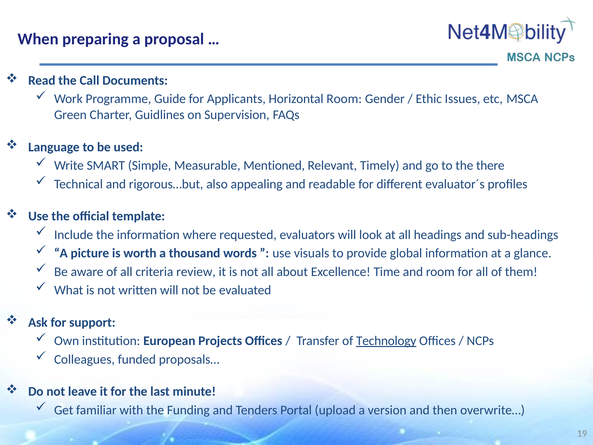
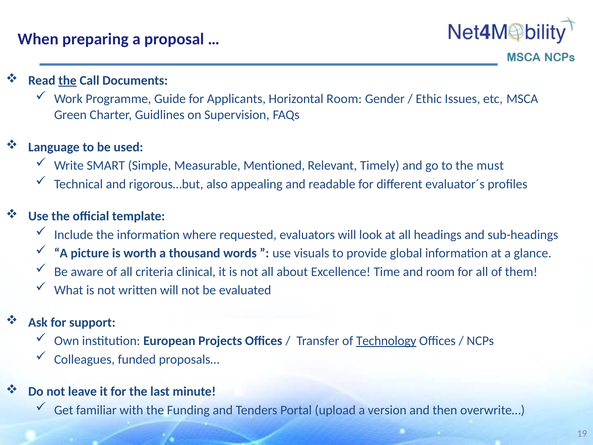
the underline: none -> present (67, 80)
there: there -> must (490, 165)
review: review -> clinical (196, 272)
